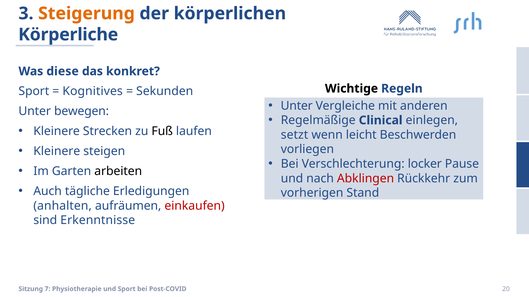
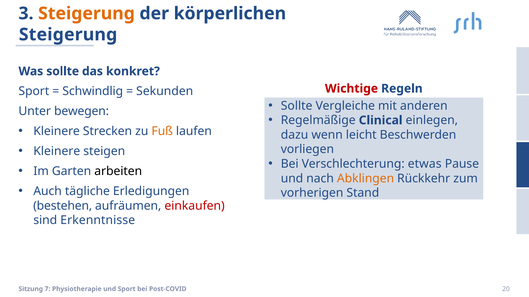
Körperliche: Körperliche -> Steigerung (68, 35)
Was diese: diese -> sollte (63, 71)
Wichtige colour: black -> red (351, 89)
Kognitives: Kognitives -> Schwindlig (93, 91)
Unter: Unter -> Sollte (297, 106)
Fuß colour: black -> orange (162, 132)
setzt: setzt -> dazu (295, 135)
locker: locker -> etwas (425, 164)
Abklingen colour: red -> orange (366, 179)
anhalten: anhalten -> bestehen (63, 206)
